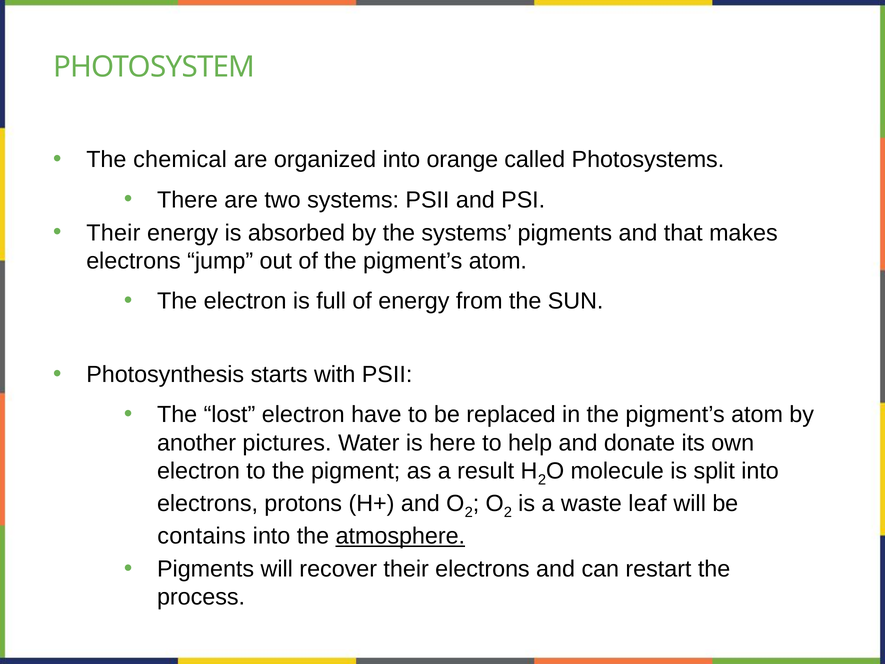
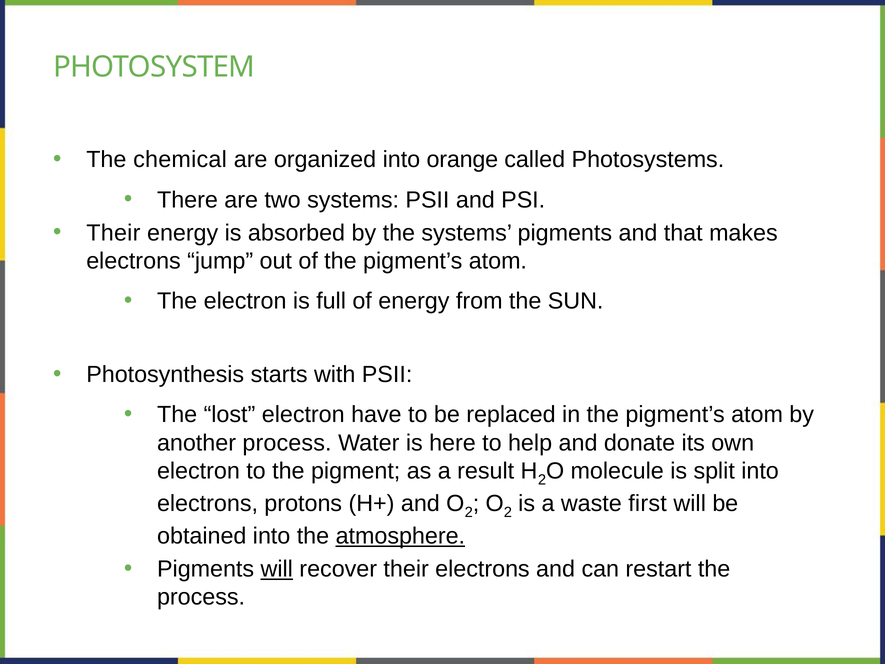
another pictures: pictures -> process (287, 443)
leaf: leaf -> first (648, 503)
contains: contains -> obtained (202, 536)
will underline: none -> present (277, 569)
